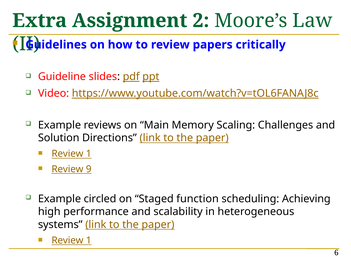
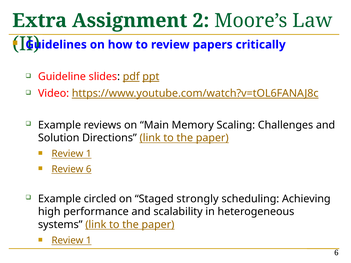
Review 9: 9 -> 6 (89, 169)
function: function -> strongly (198, 199)
